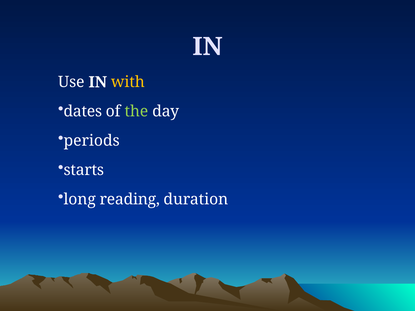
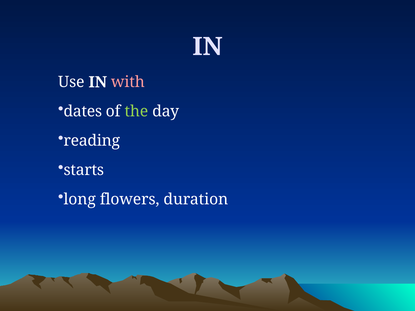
with colour: yellow -> pink (128, 82)
periods: periods -> reading (92, 141)
reading: reading -> flowers (130, 200)
